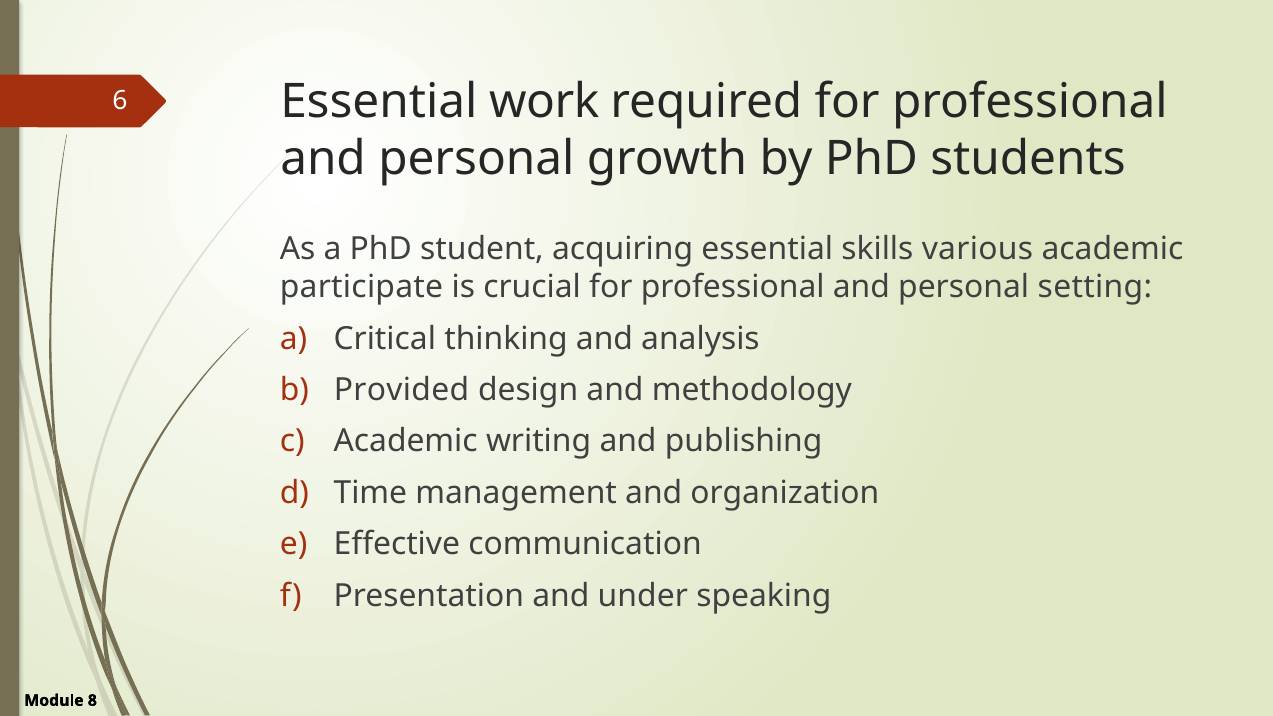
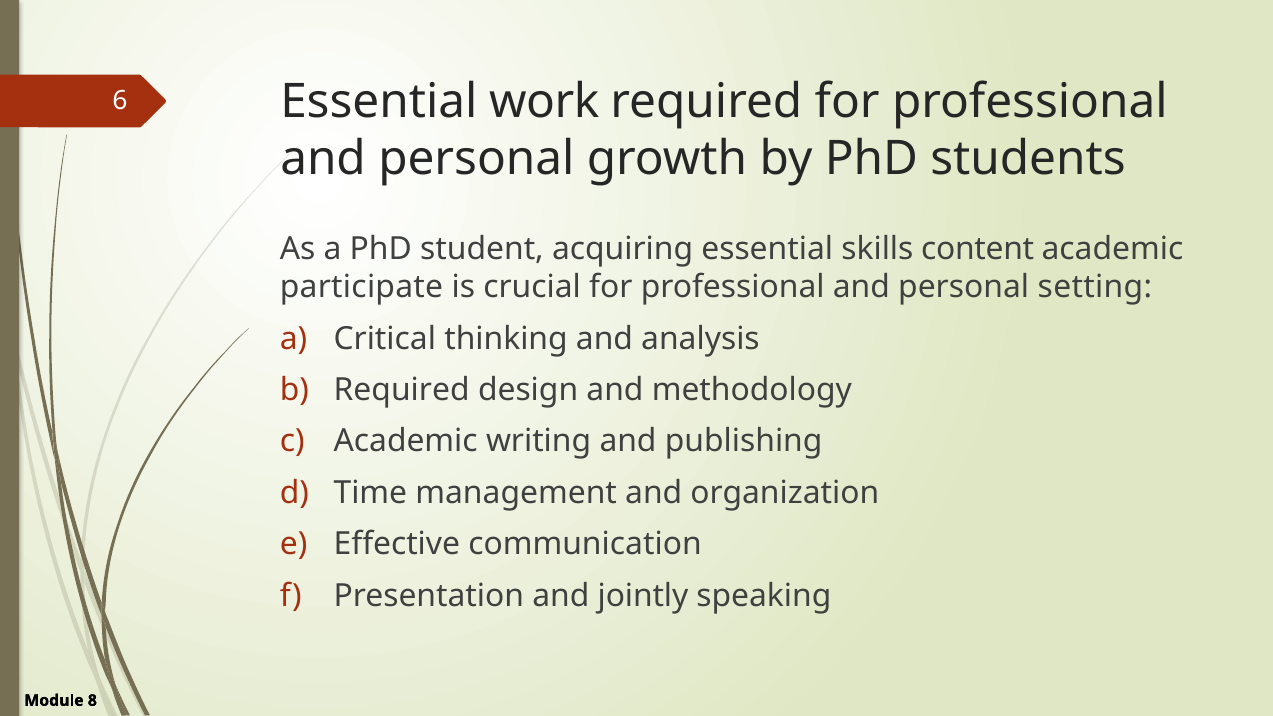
various: various -> content (978, 249)
Provided: Provided -> Required (402, 390)
under: under -> jointly (643, 596)
